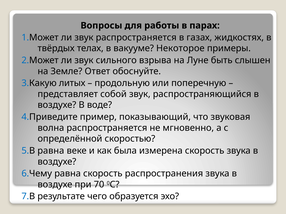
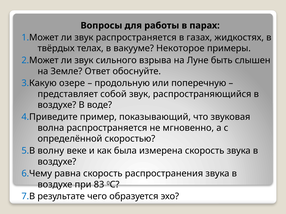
литых: литых -> озере (72, 83)
5.В равна: равна -> волну (51, 151)
70: 70 -> 83 (99, 185)
